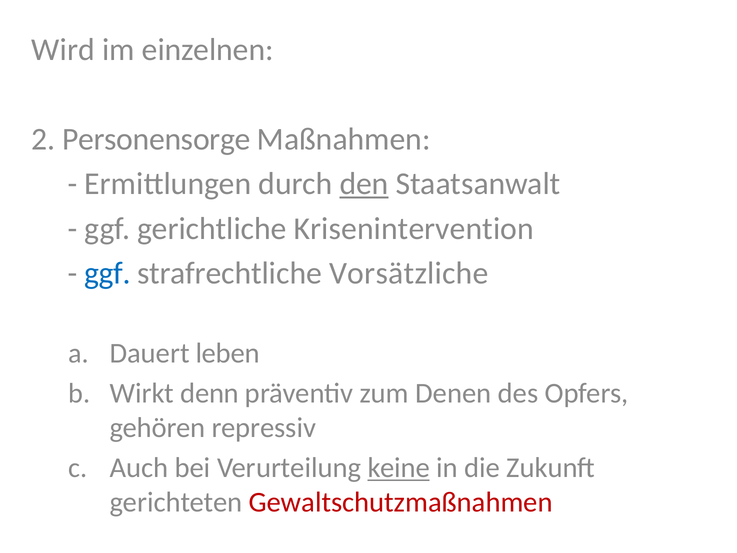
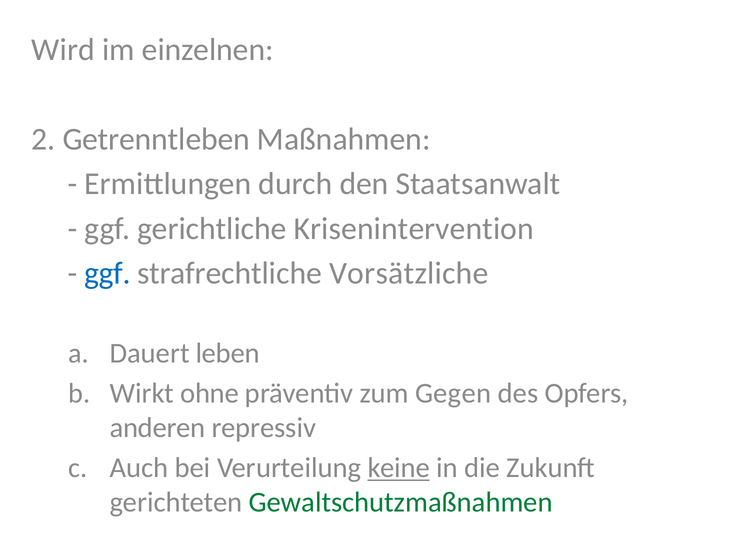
Personensorge: Personensorge -> Getrenntleben (156, 139)
den underline: present -> none (364, 184)
denn: denn -> ohne (210, 393)
Denen: Denen -> Gegen (453, 393)
gehören: gehören -> anderen (158, 428)
Gewaltschutzmaßnahmen colour: red -> green (401, 502)
